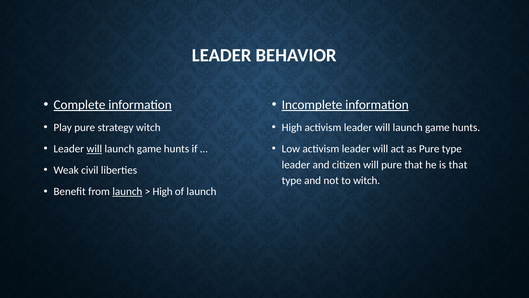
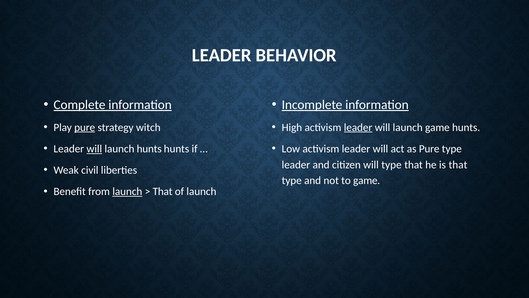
pure underline: none -> present (85, 127)
leader underline: none -> present (358, 127)
game: game -> hunts (149, 149)
will pure: pure -> type (391, 164)
to witch: witch -> game (367, 180)
High: High -> That (163, 191)
